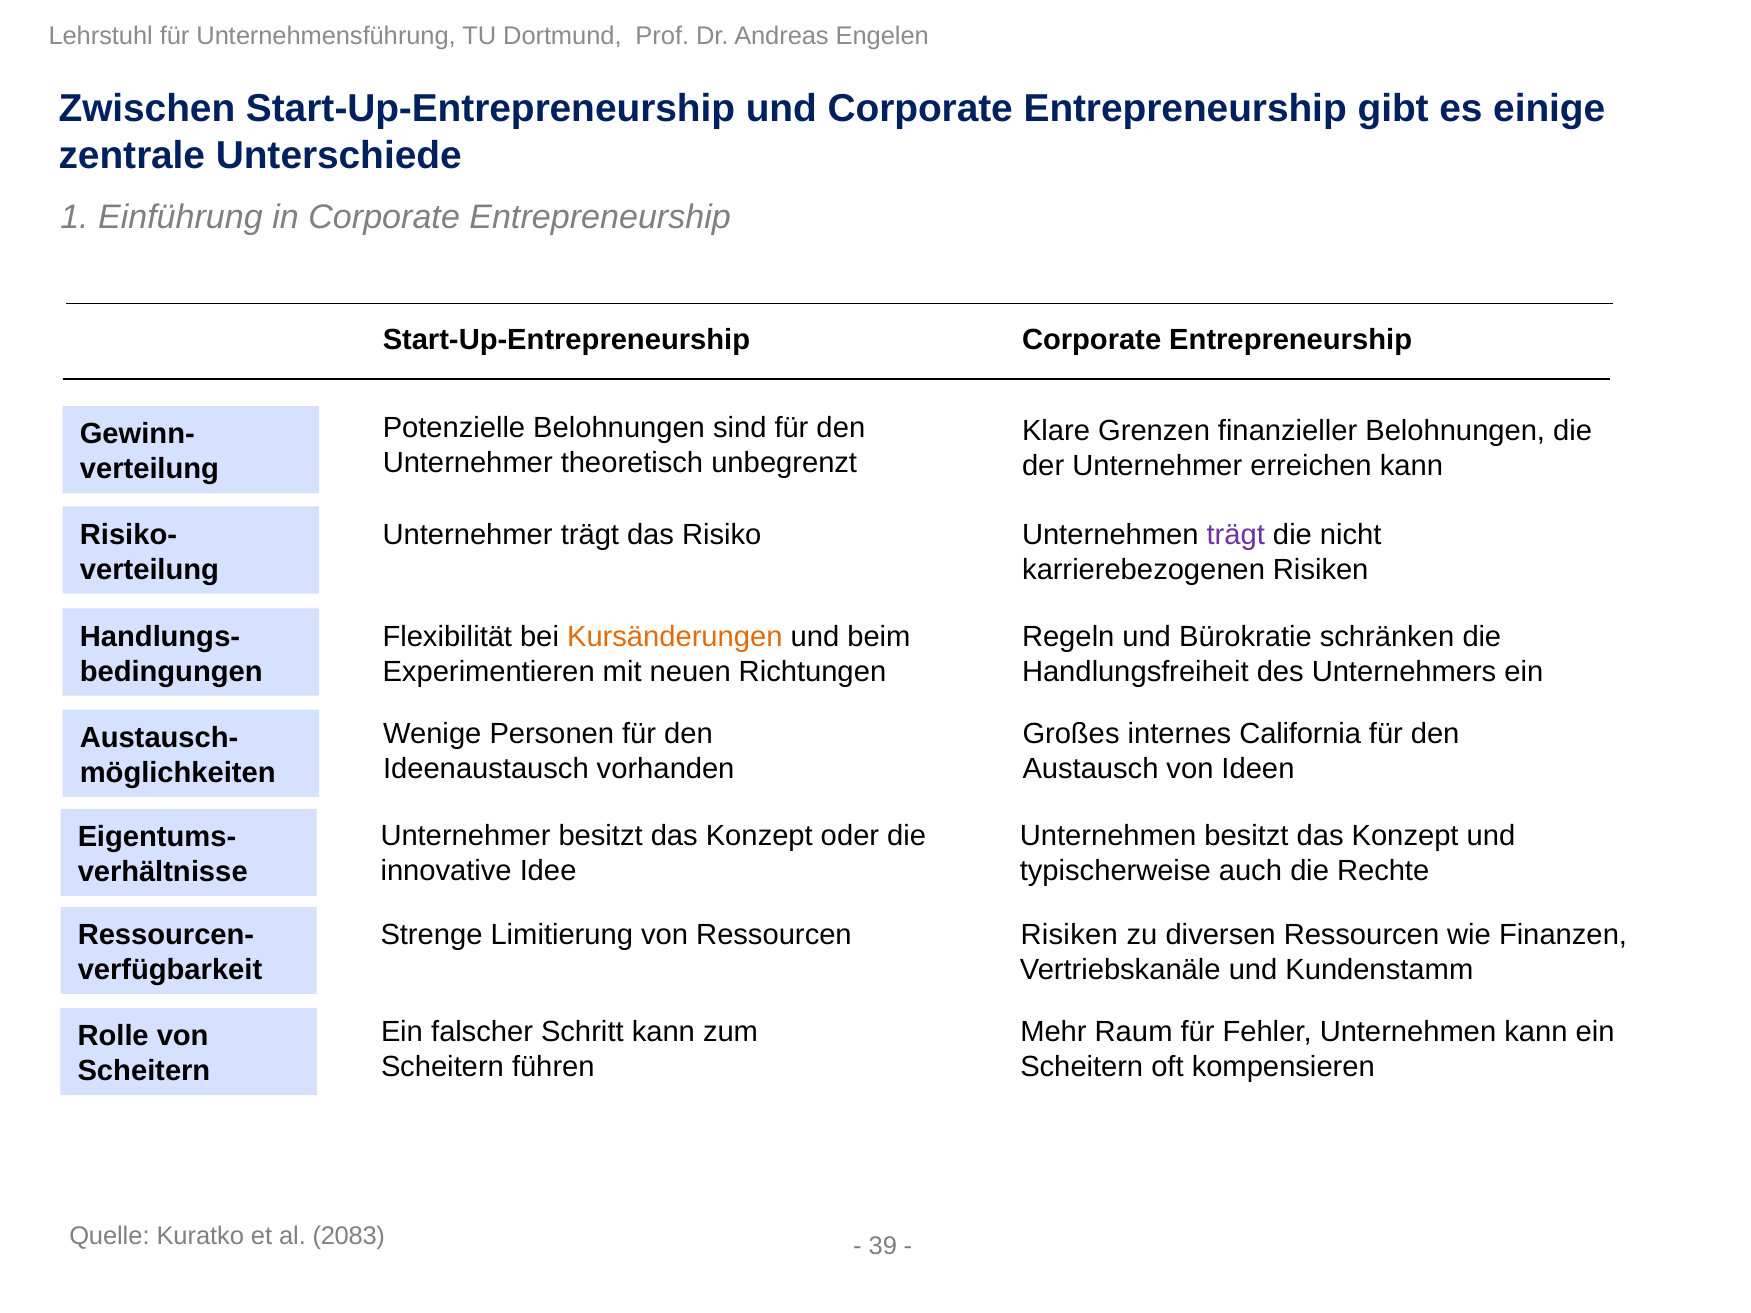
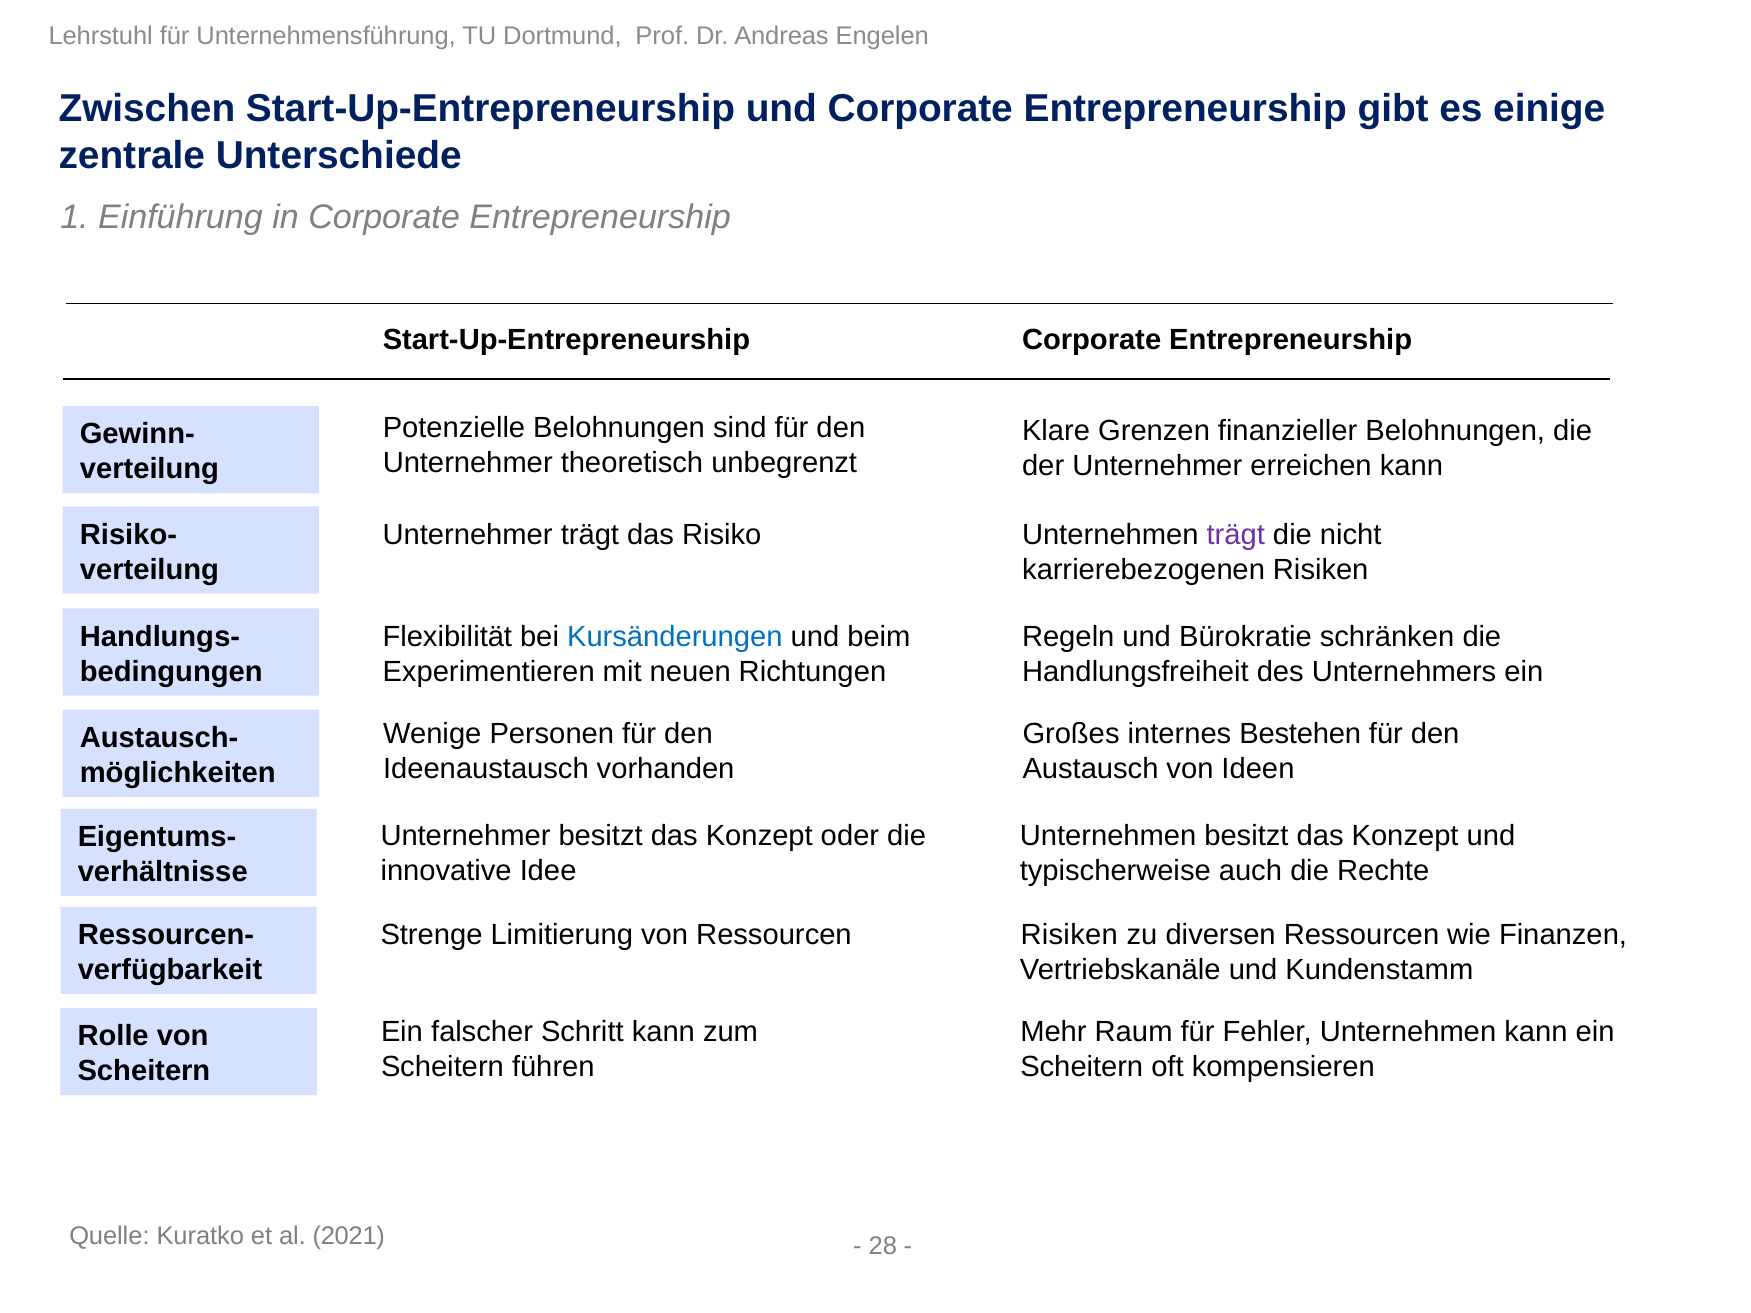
Kursänderungen colour: orange -> blue (675, 637)
California: California -> Bestehen (1300, 734)
2083: 2083 -> 2021 (349, 1236)
39: 39 -> 28 (883, 1246)
